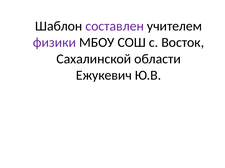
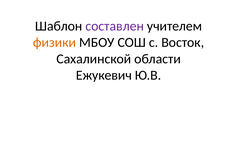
физики colour: purple -> orange (54, 43)
